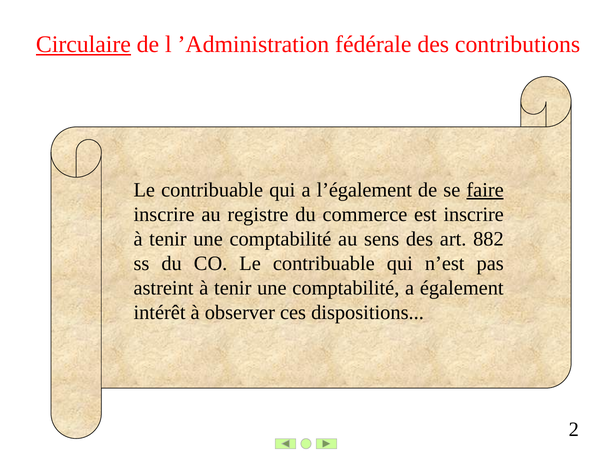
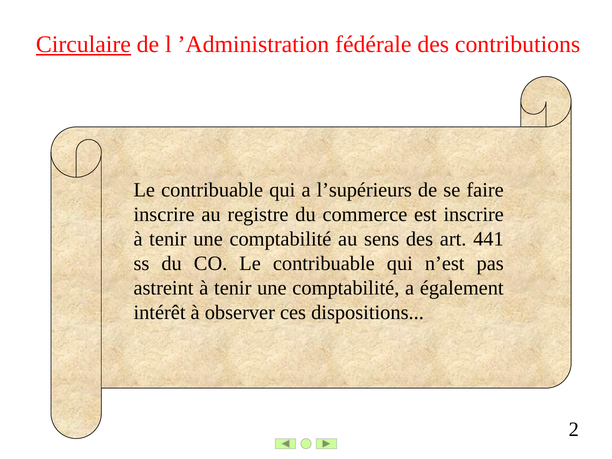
l’également: l’également -> l’supérieurs (364, 190)
faire underline: present -> none (485, 190)
882: 882 -> 441 (488, 239)
